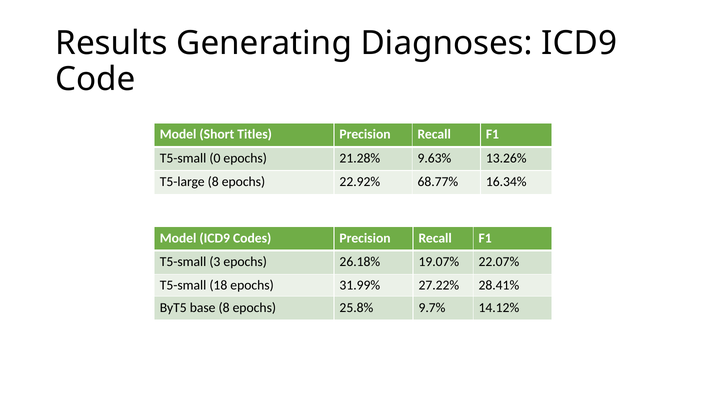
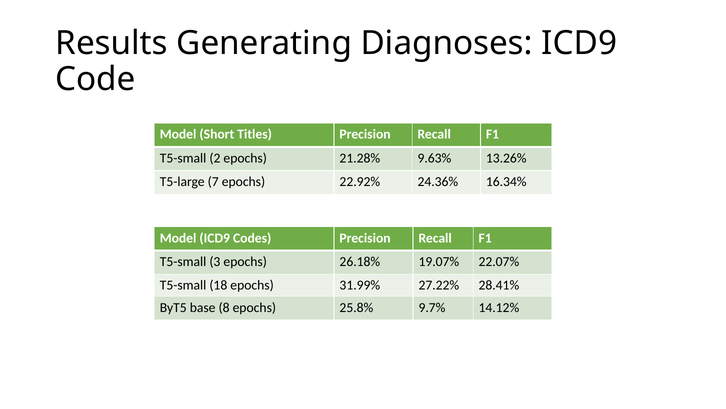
0: 0 -> 2 (215, 158)
T5-large 8: 8 -> 7 (213, 181)
68.77%: 68.77% -> 24.36% (438, 181)
